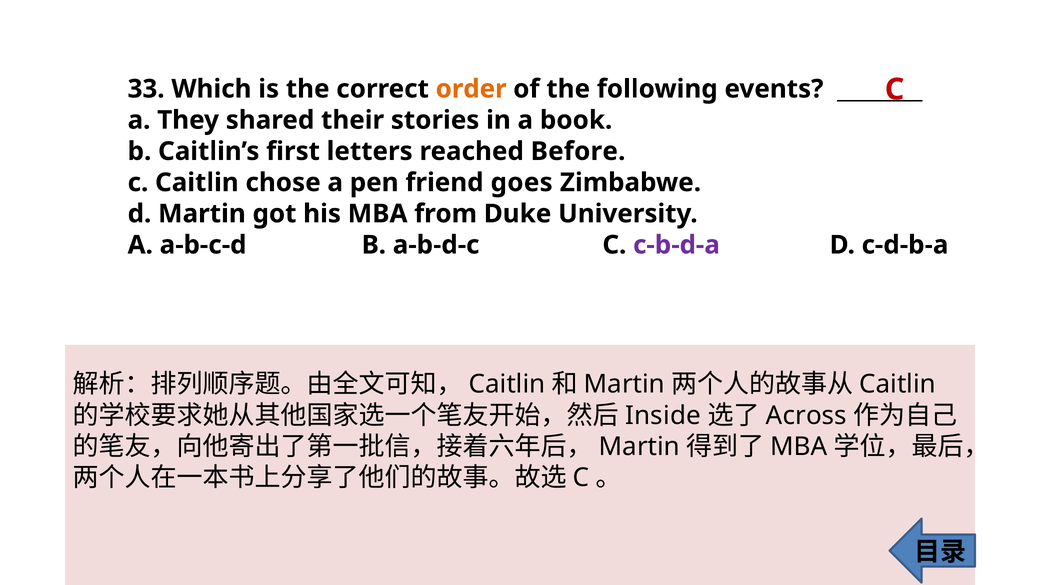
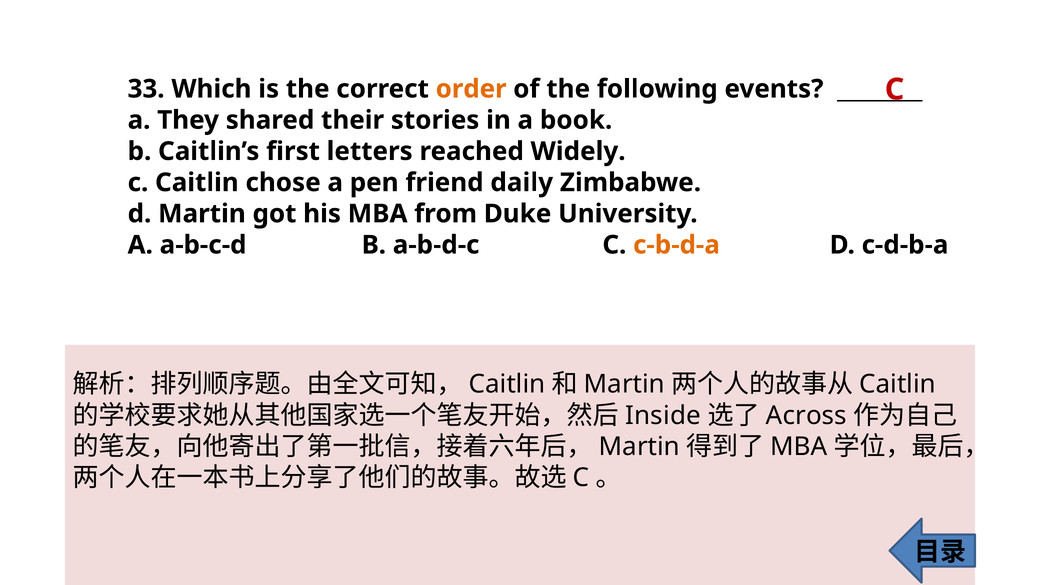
Before: Before -> Widely (578, 151)
goes: goes -> daily (522, 183)
c-b-d-a colour: purple -> orange (676, 245)
